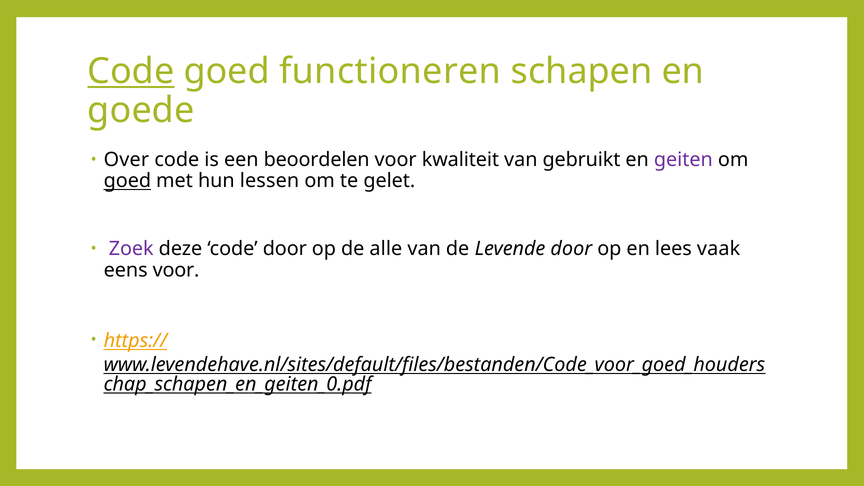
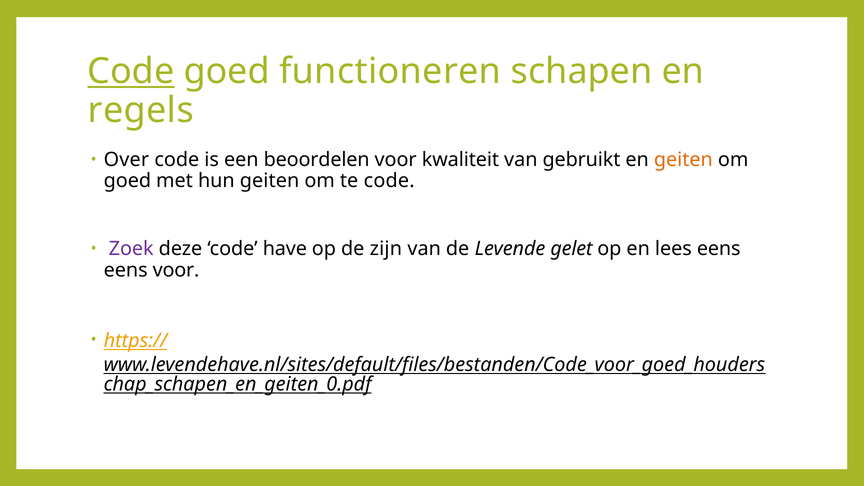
goede: goede -> regels (141, 110)
geiten colour: purple -> orange (683, 160)
goed underline: present -> none (127, 181)
hun lessen: lessen -> geiten (270, 181)
te gelet: gelet -> code (389, 181)
code door: door -> have (285, 249)
alle: alle -> zijn (386, 249)
Levende door: door -> gelet (571, 249)
lees vaak: vaak -> eens (719, 249)
